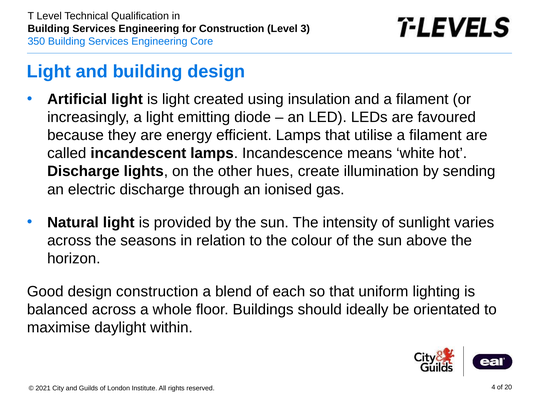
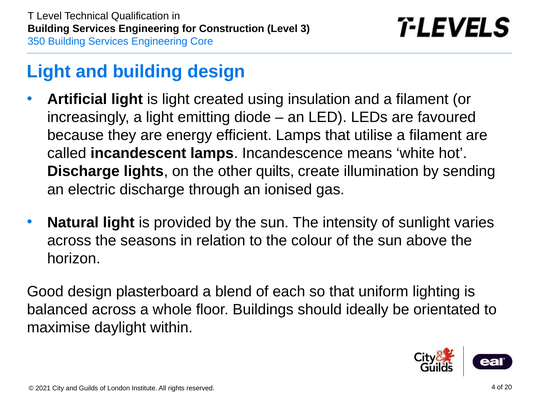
hues: hues -> quilts (275, 171)
design construction: construction -> plasterboard (157, 291)
